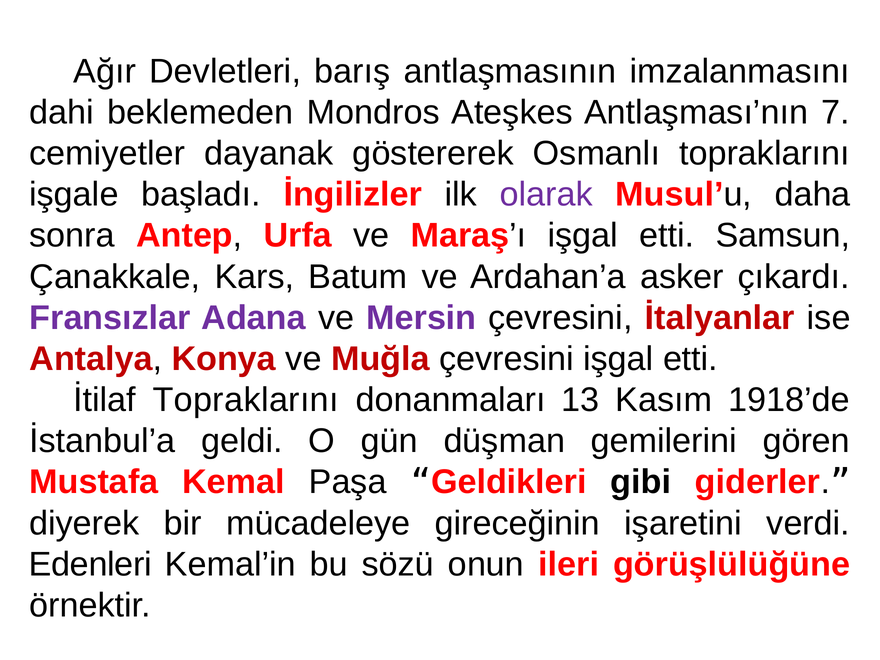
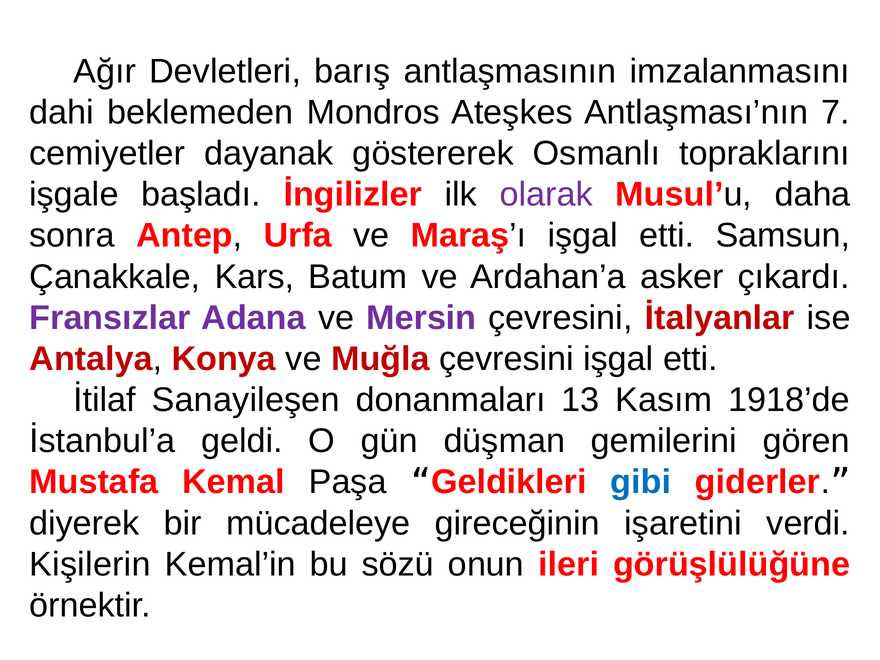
İtilaf Topraklarını: Topraklarını -> Sanayileşen (246, 400)
gibi colour: black -> blue (641, 482)
Edenleri: Edenleri -> Kişilerin (90, 564)
